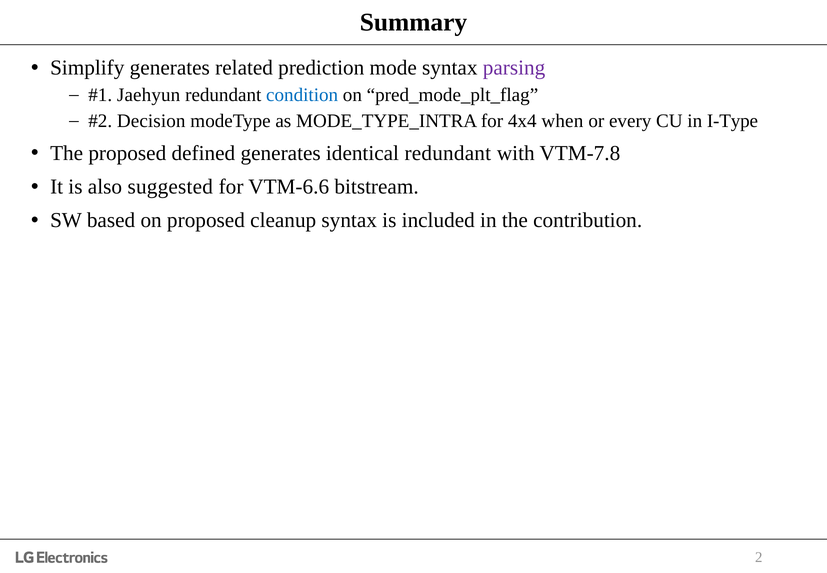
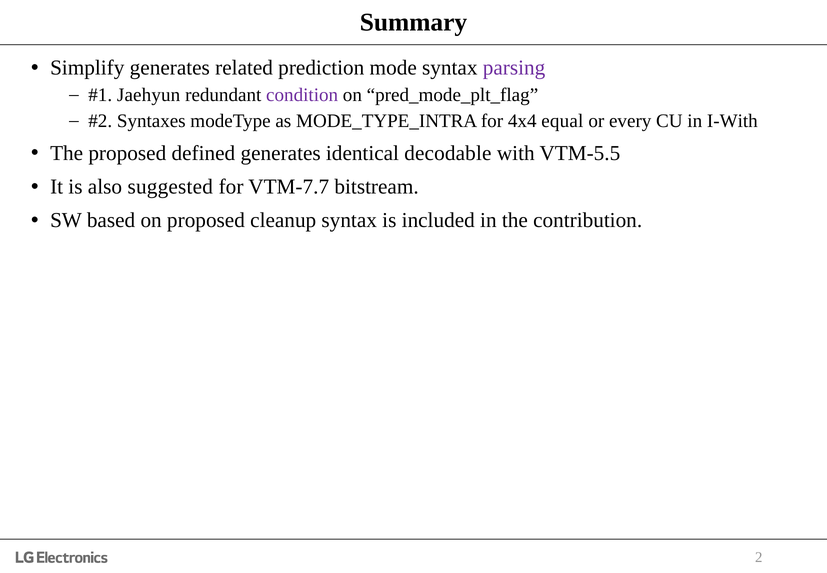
condition colour: blue -> purple (302, 95)
Decision: Decision -> Syntaxes (151, 121)
when: when -> equal (562, 121)
I-Type: I-Type -> I-With (732, 121)
identical redundant: redundant -> decodable (448, 153)
VTM-7.8: VTM-7.8 -> VTM-5.5 (580, 153)
VTM-6.6: VTM-6.6 -> VTM-7.7 (289, 187)
